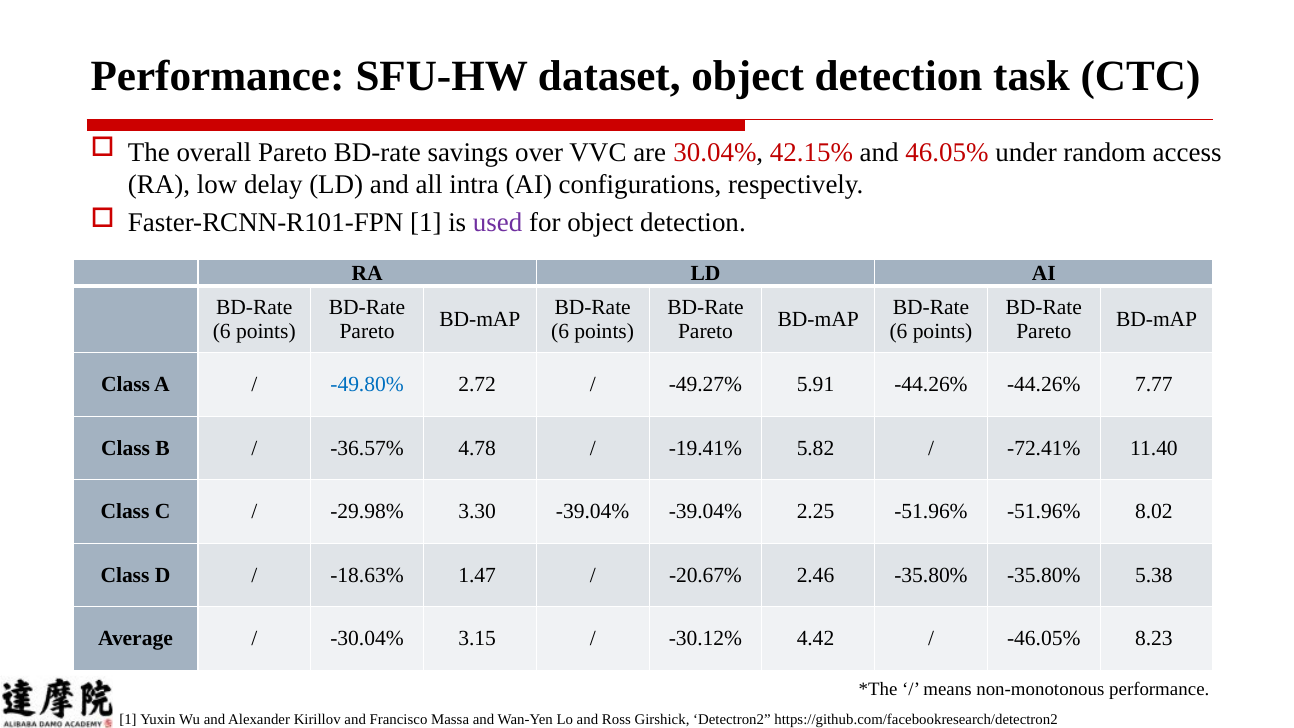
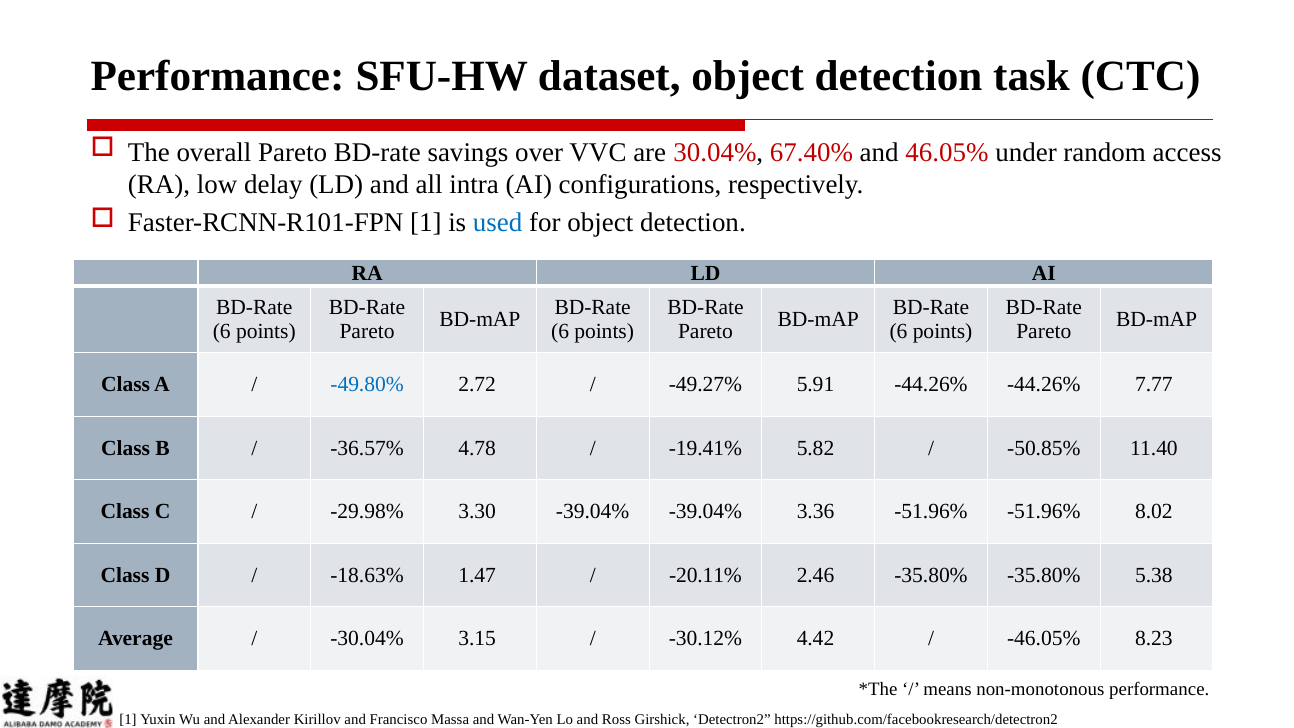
42.15%: 42.15% -> 67.40% (811, 152)
used colour: purple -> blue (498, 223)
-72.41%: -72.41% -> -50.85% (1044, 448)
2.25: 2.25 -> 3.36 (816, 512)
-20.67%: -20.67% -> -20.11% (706, 575)
